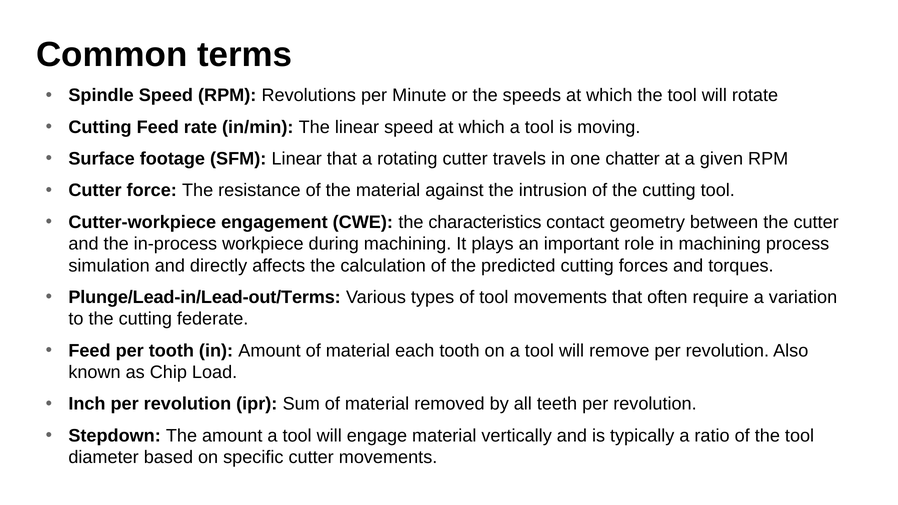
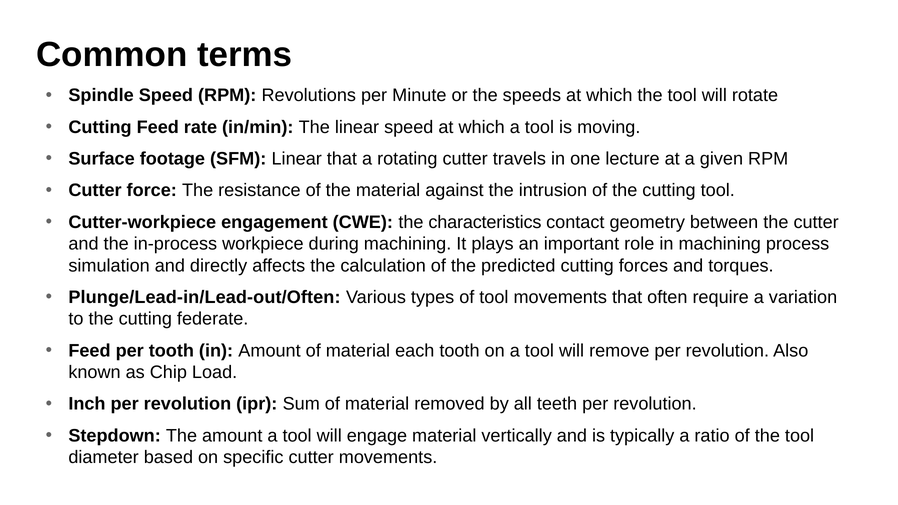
chatter: chatter -> lecture (632, 159)
Plunge/Lead-in/Lead-out/Terms: Plunge/Lead-in/Lead-out/Terms -> Plunge/Lead-in/Lead-out/Often (204, 297)
